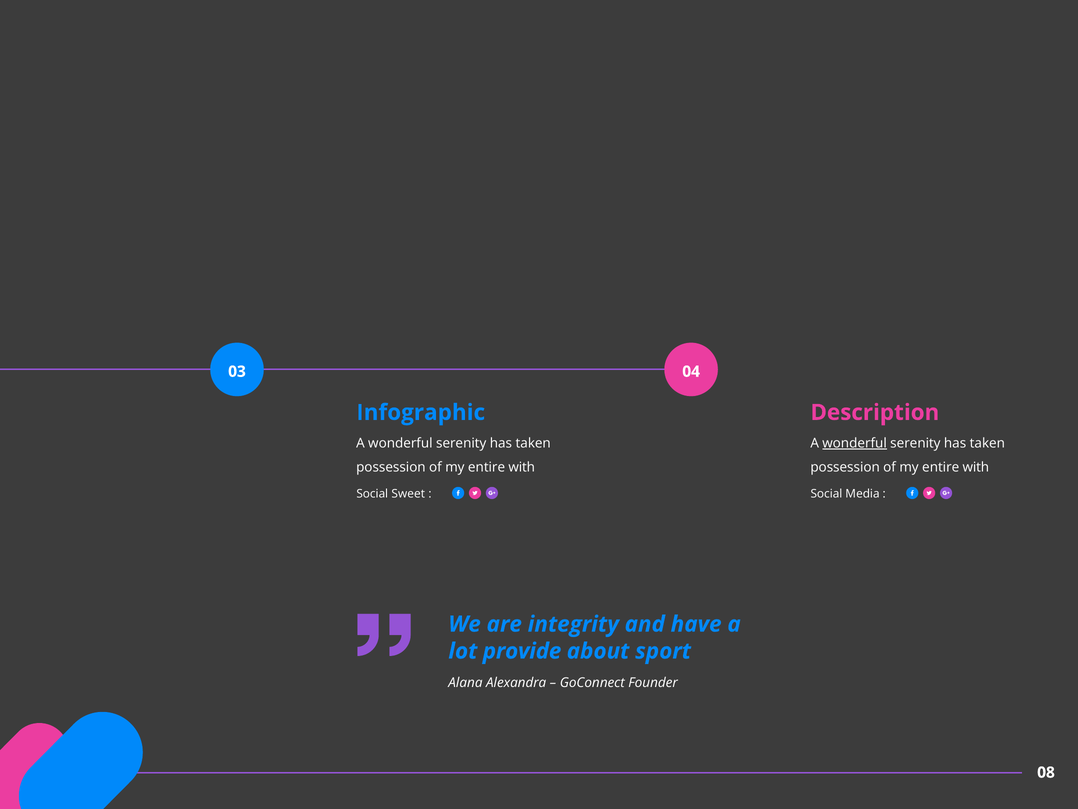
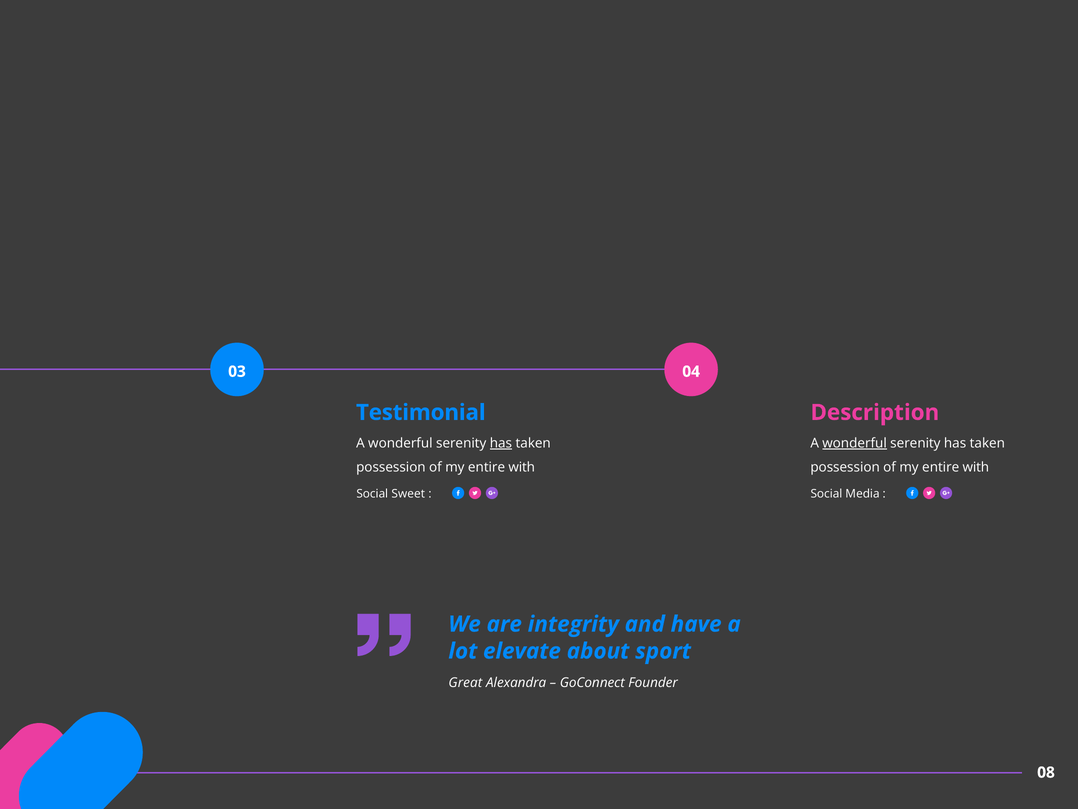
Infographic: Infographic -> Testimonial (421, 412)
has underline: none -> present (501, 443)
provide: provide -> elevate (522, 651)
Alana: Alana -> Great (465, 682)
